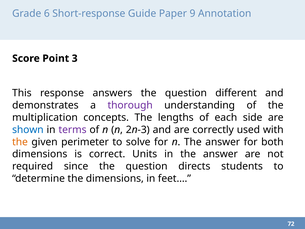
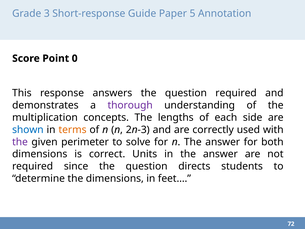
6: 6 -> 3 (47, 13)
9: 9 -> 5 (192, 13)
3: 3 -> 0 (75, 58)
question different: different -> required (236, 93)
terms colour: purple -> orange (73, 130)
the colour: orange -> purple (20, 142)
